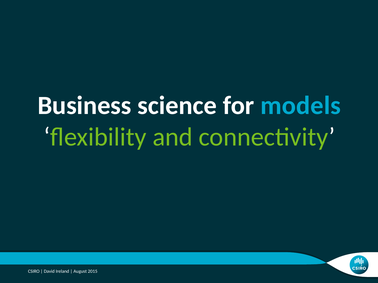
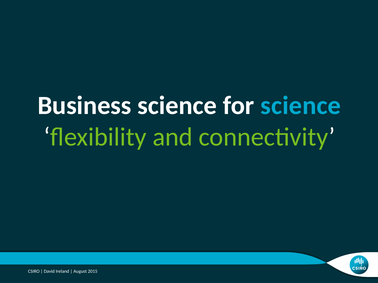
for models: models -> science (301, 106)
